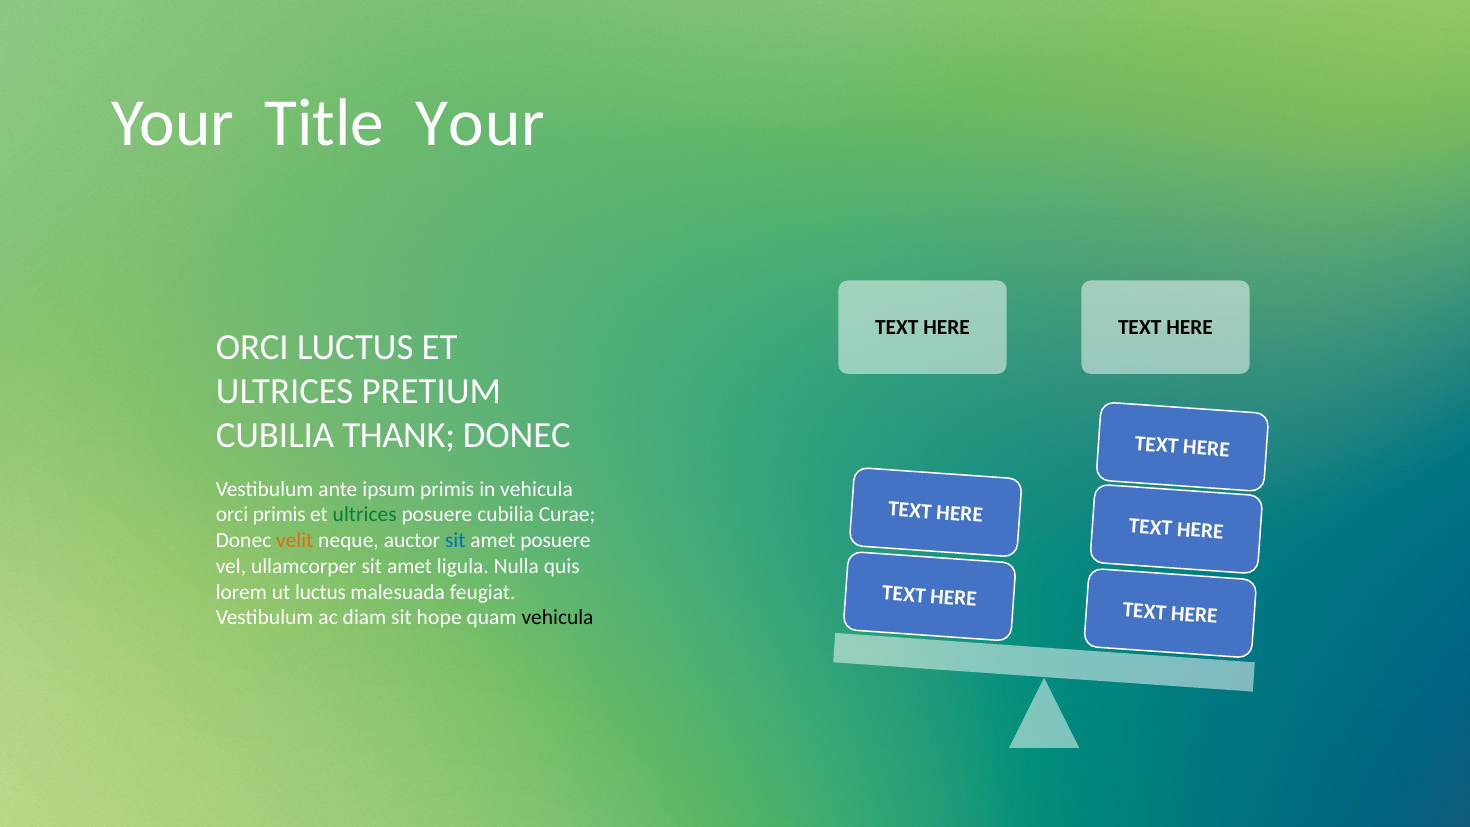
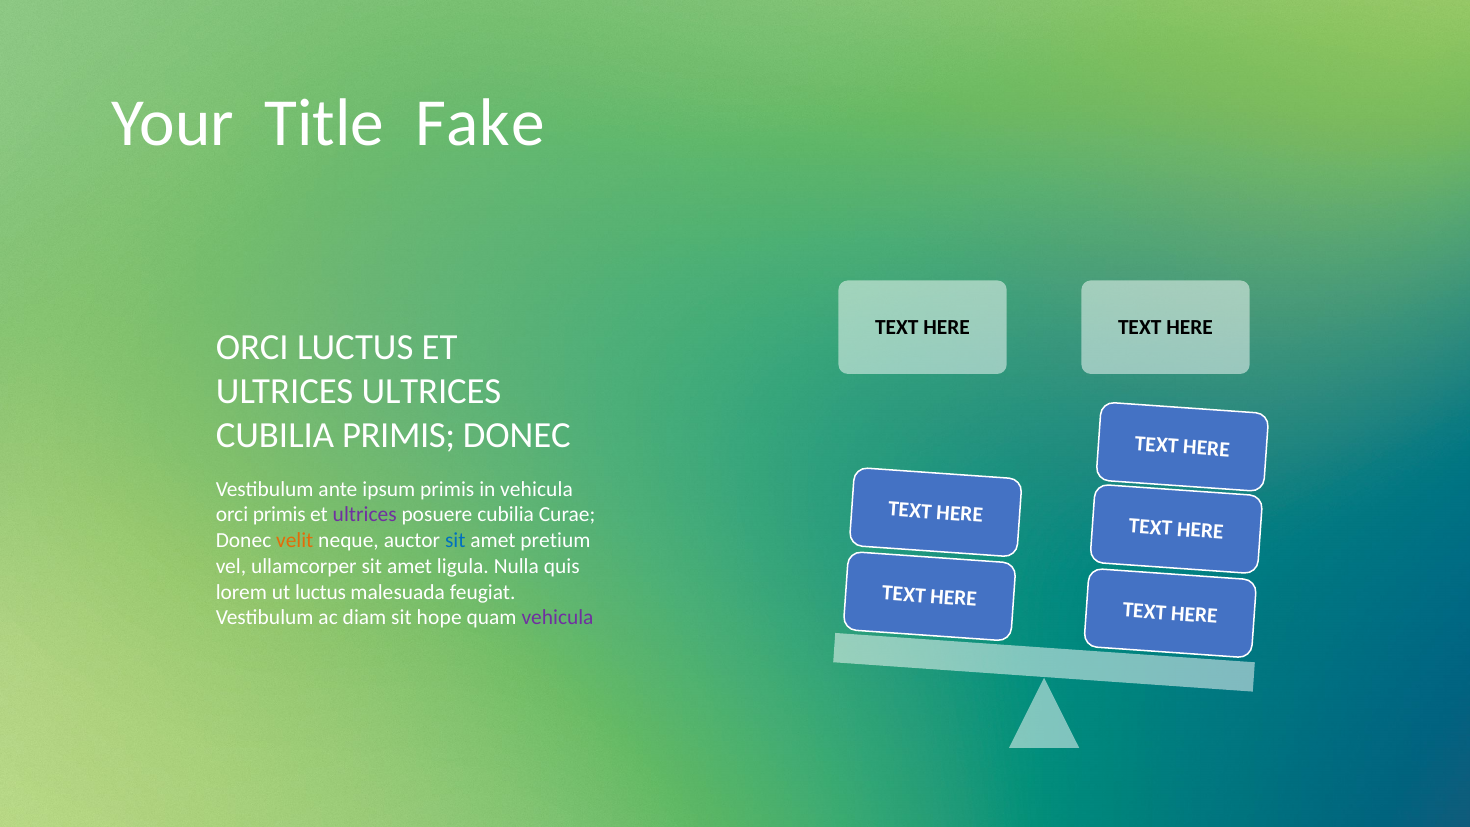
Title Your: Your -> Fake (480, 124)
ULTRICES PRETIUM: PRETIUM -> ULTRICES (431, 391)
CUBILIA THANK: THANK -> PRIMIS (399, 436)
ultrices colour: green -> purple (365, 515)
amet posuere: posuere -> pretium (555, 541)
vehicula colour: black -> purple (558, 618)
